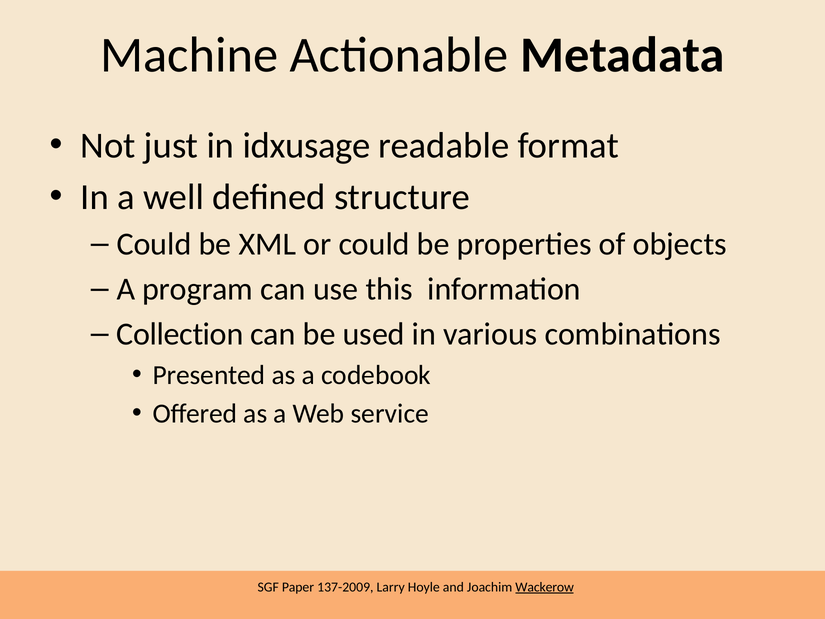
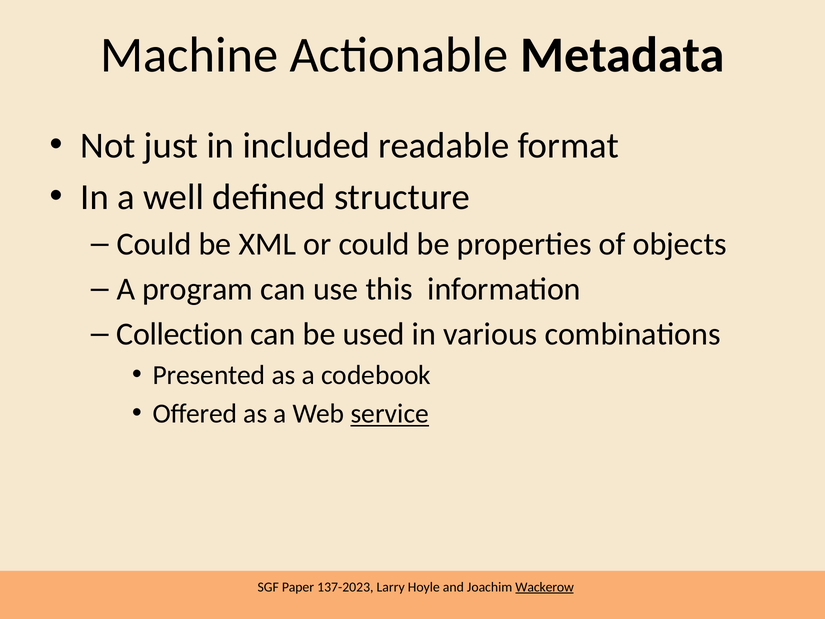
idxusage: idxusage -> included (306, 146)
service underline: none -> present (390, 414)
137-2009: 137-2009 -> 137-2023 (345, 587)
